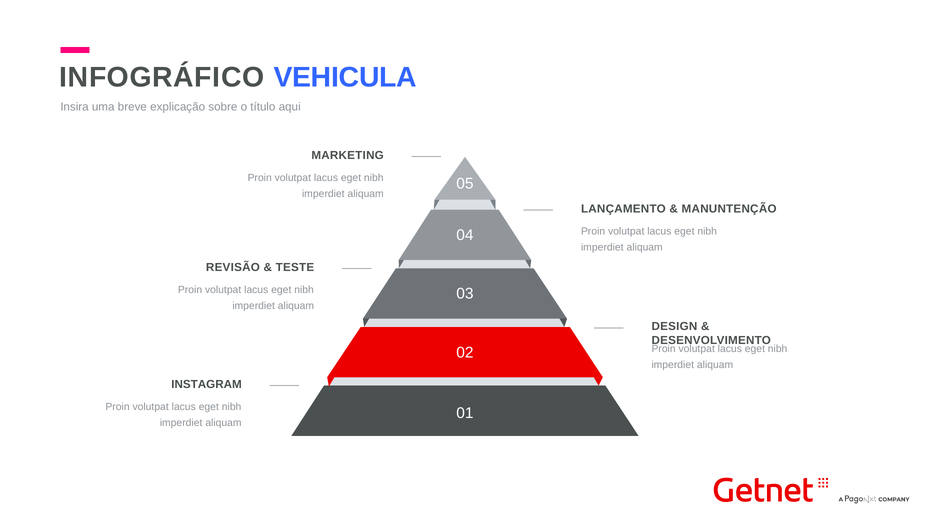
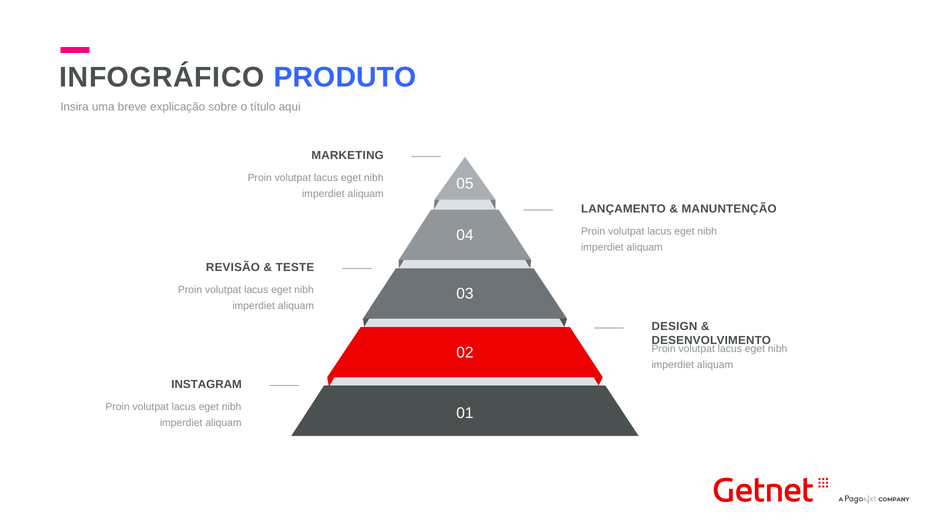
VEHICULA: VEHICULA -> PRODUTO (345, 78)
